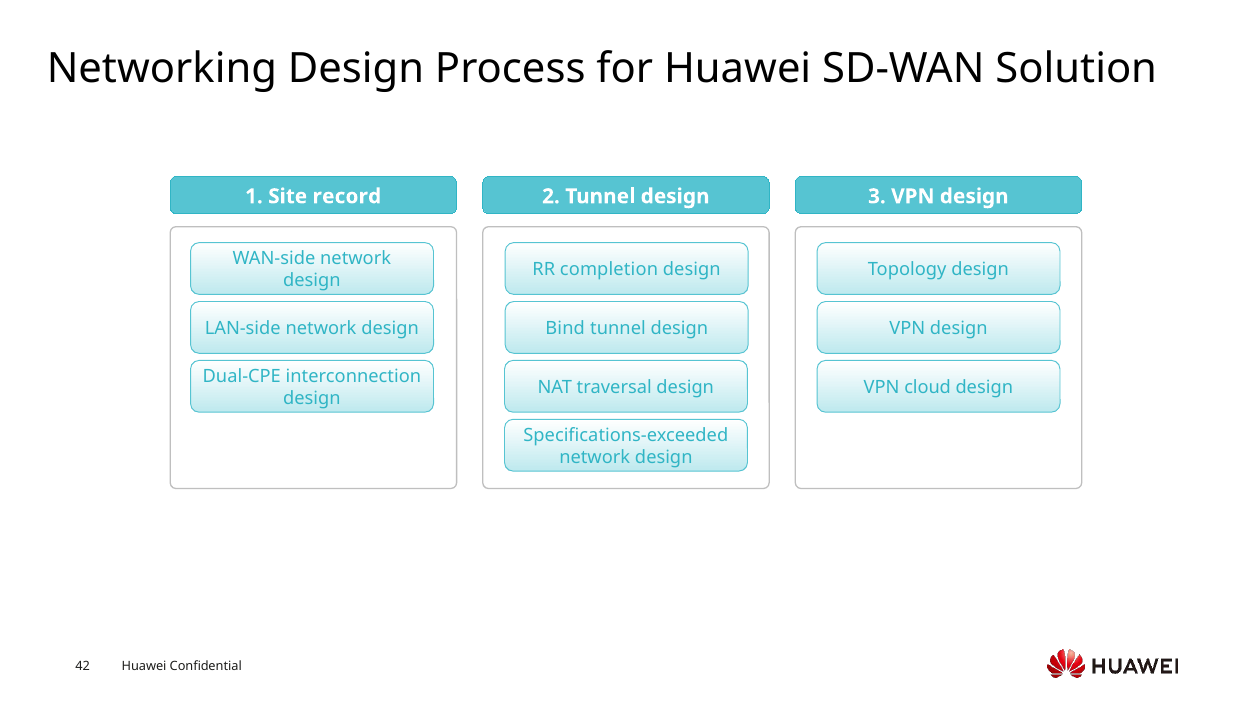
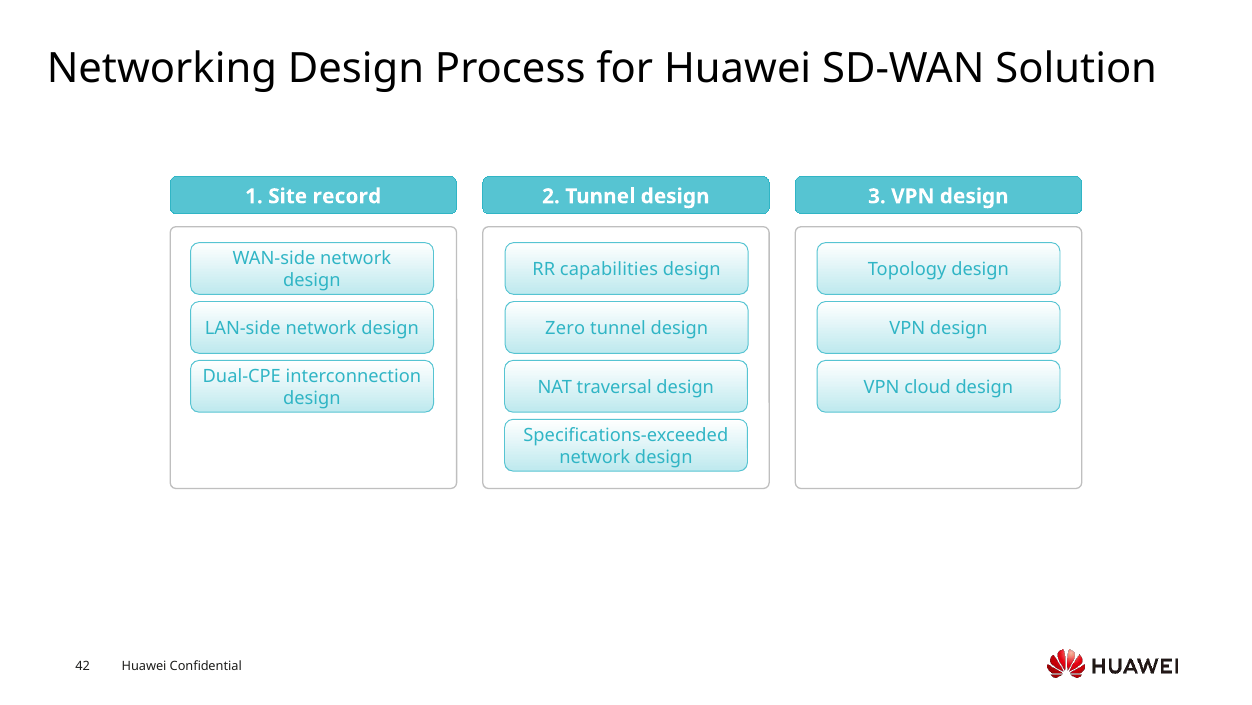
completion: completion -> capabilities (609, 269)
Bind: Bind -> Zero (565, 328)
